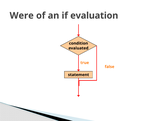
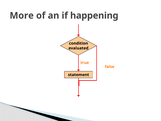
Were: Were -> More (22, 16)
evaluation: evaluation -> happening (94, 16)
